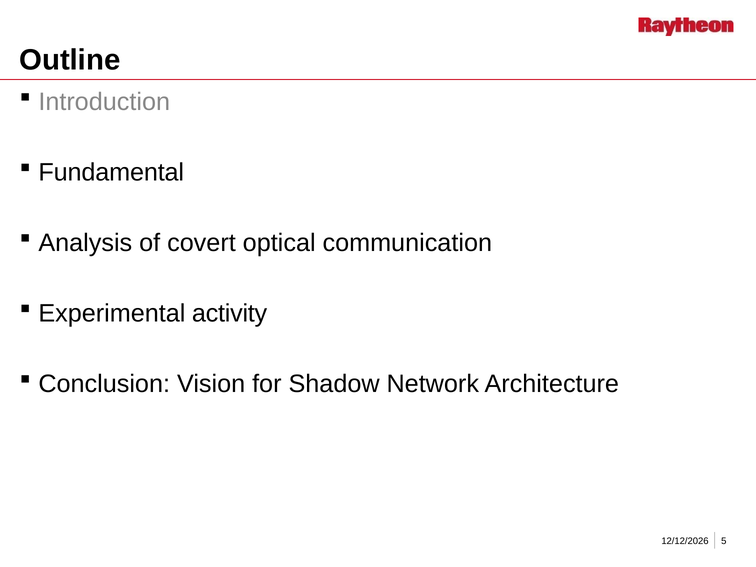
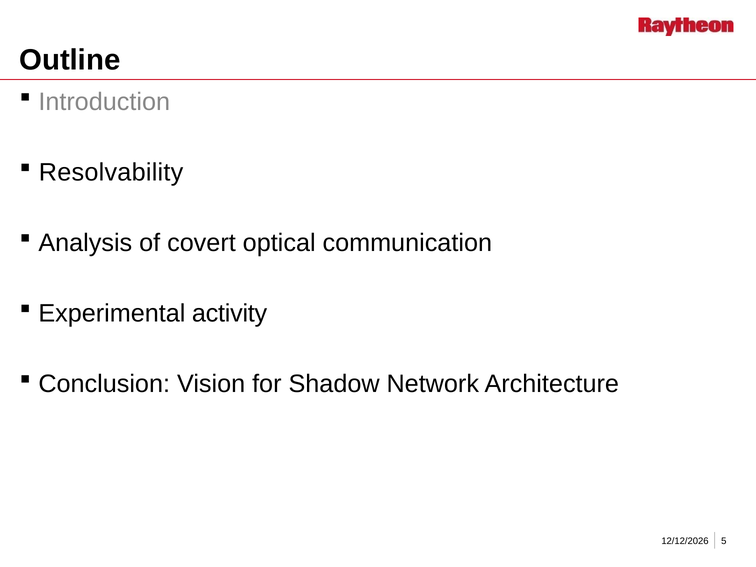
Fundamental: Fundamental -> Resolvability (111, 172)
